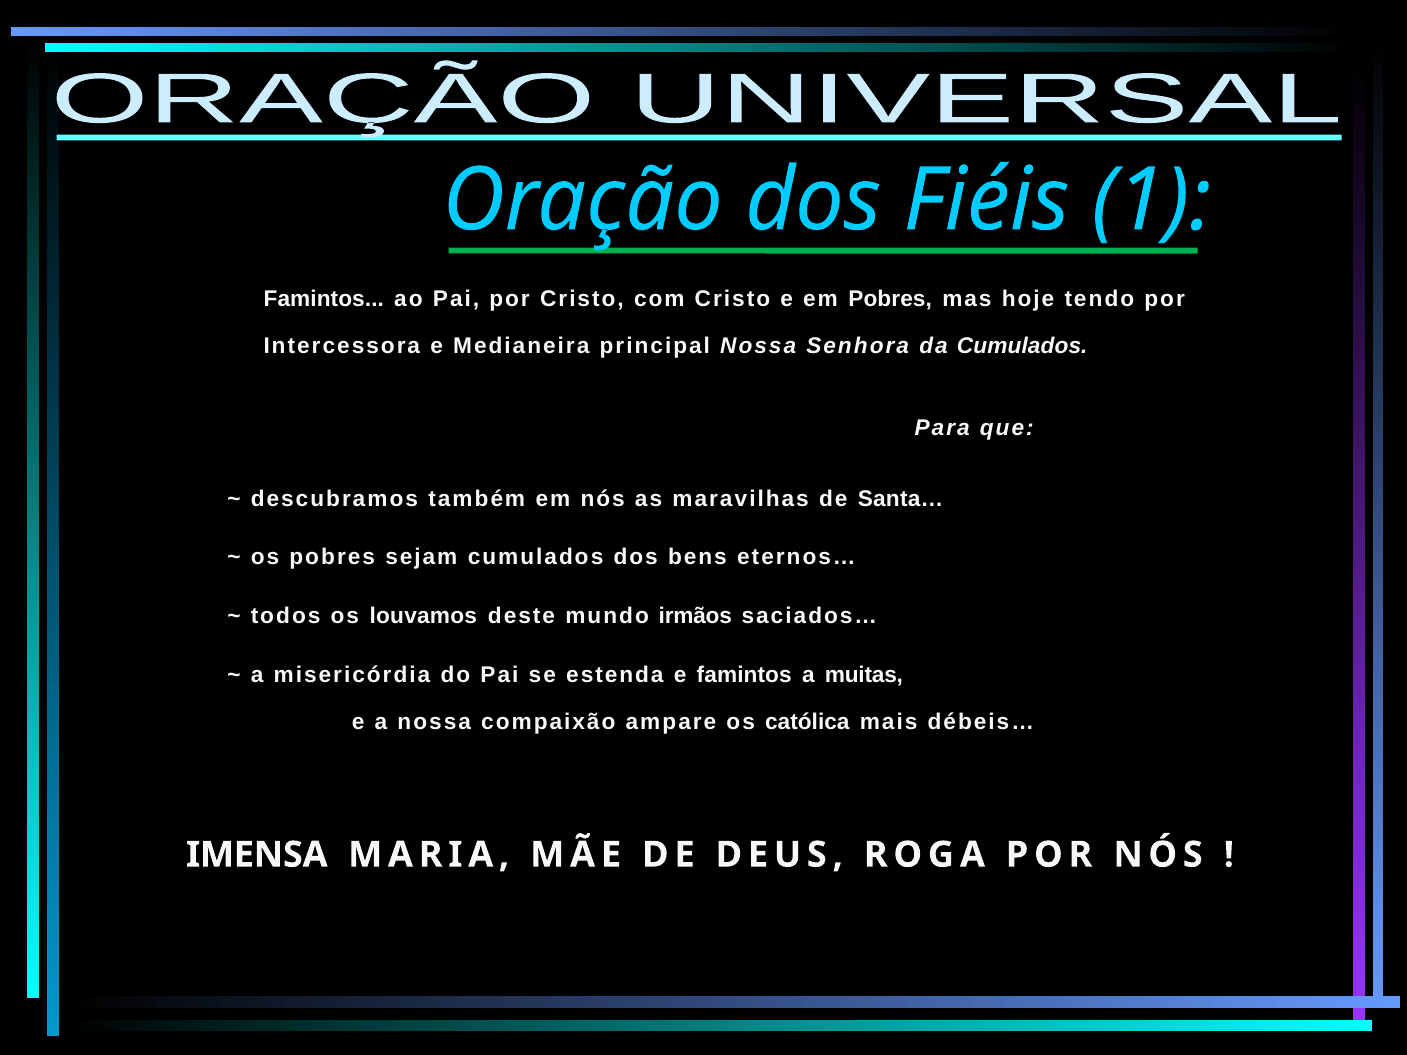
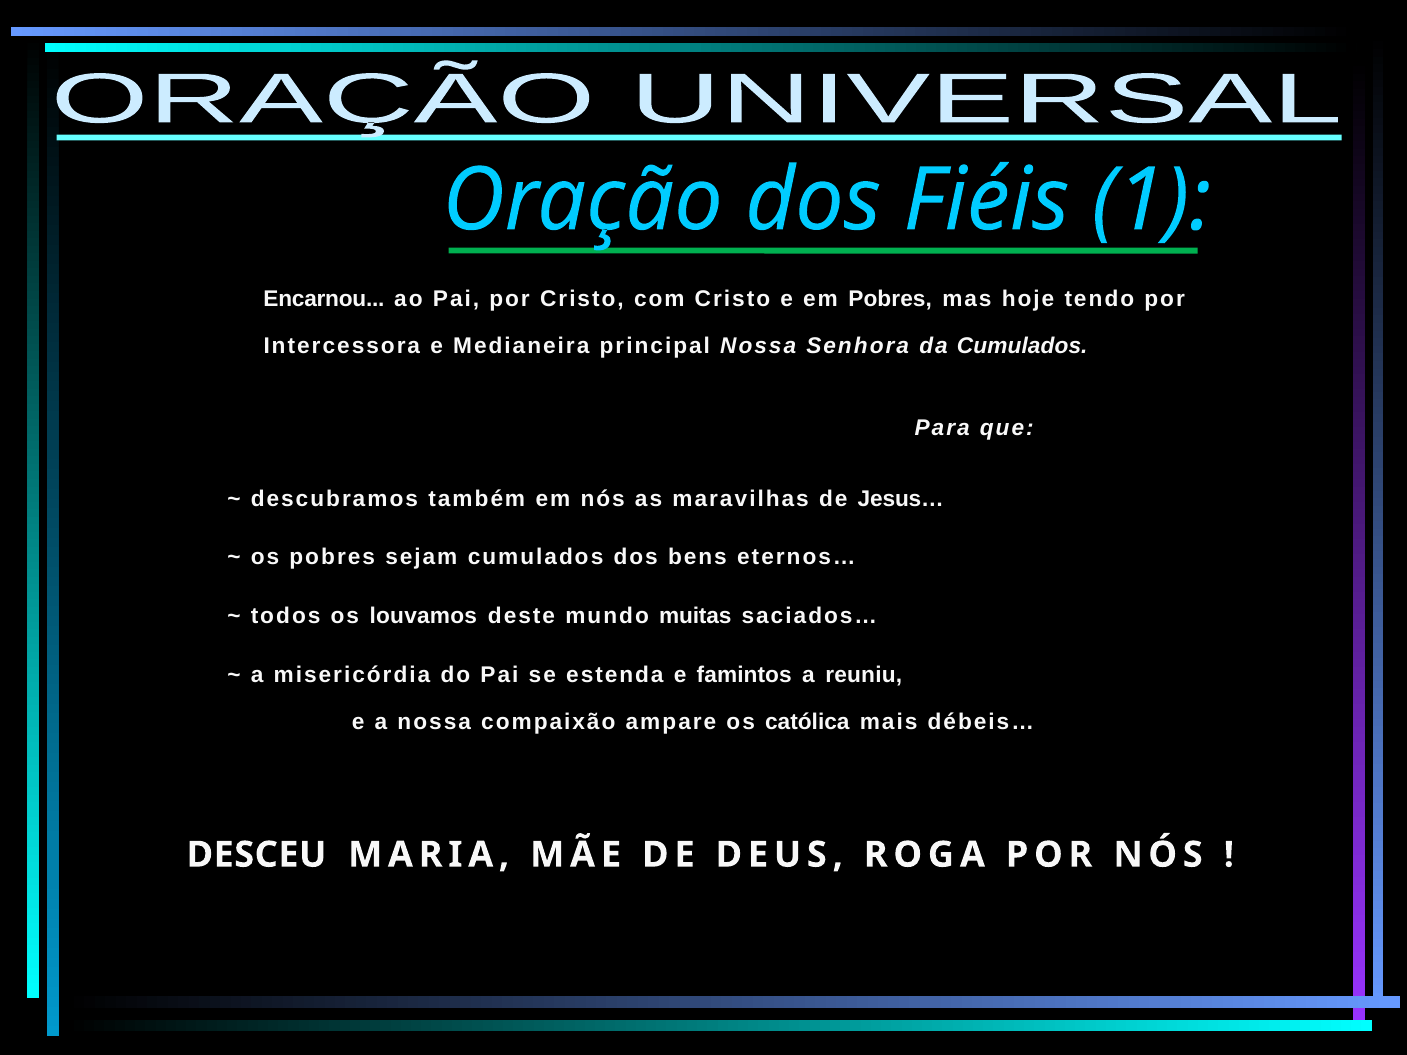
Famintos: Famintos -> Encarnou (324, 300)
Santa…: Santa… -> Jesus… (901, 499)
irmãos: irmãos -> muitas (695, 616)
muitas: muitas -> reuniu (864, 675)
IMENSA: IMENSA -> DESCEU (256, 855)
